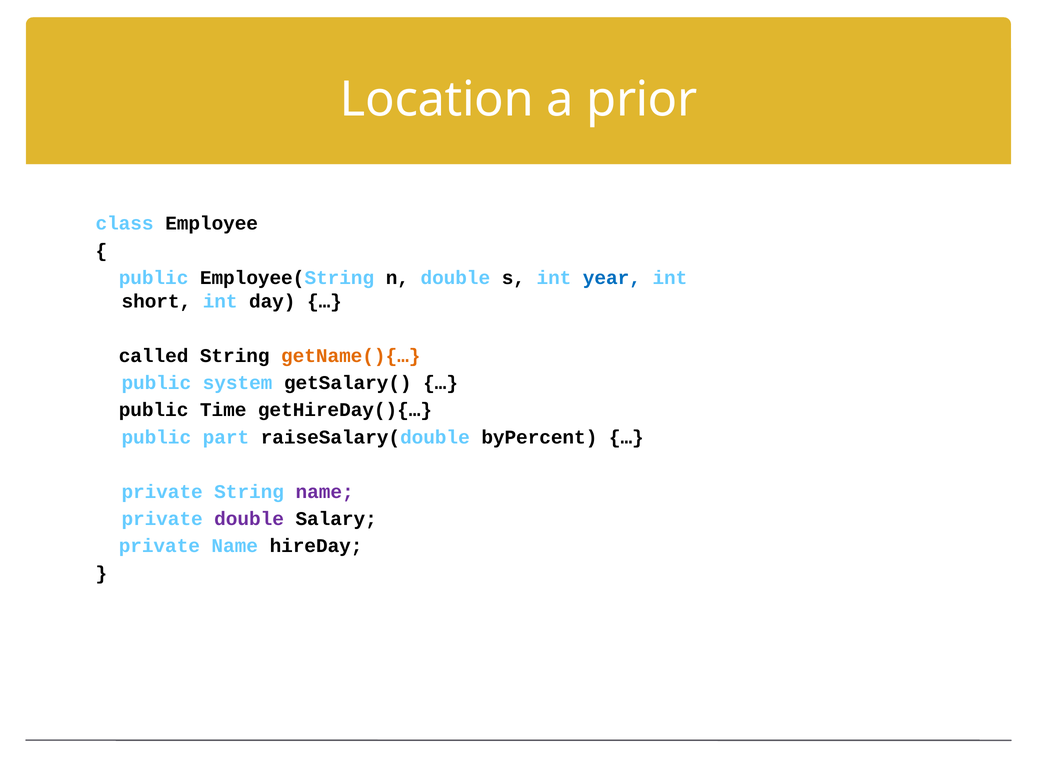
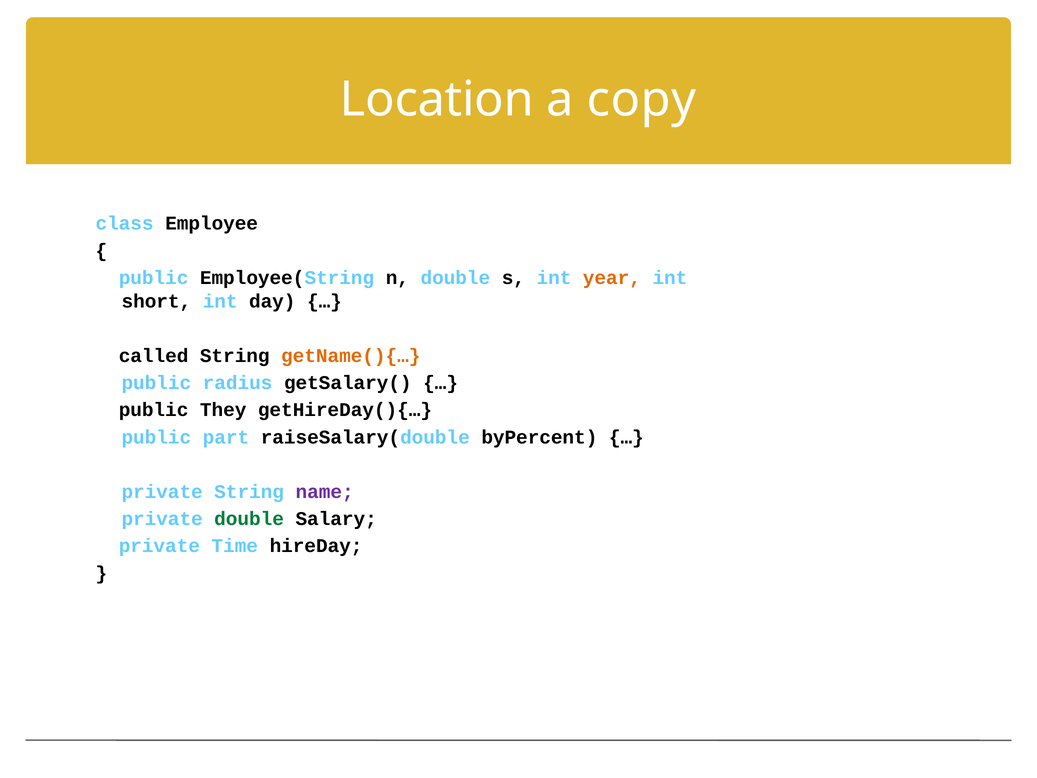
prior: prior -> copy (641, 99)
year colour: blue -> orange (612, 278)
system: system -> radius (238, 383)
Time: Time -> They (223, 410)
double colour: purple -> green (249, 519)
private Name: Name -> Time (235, 546)
